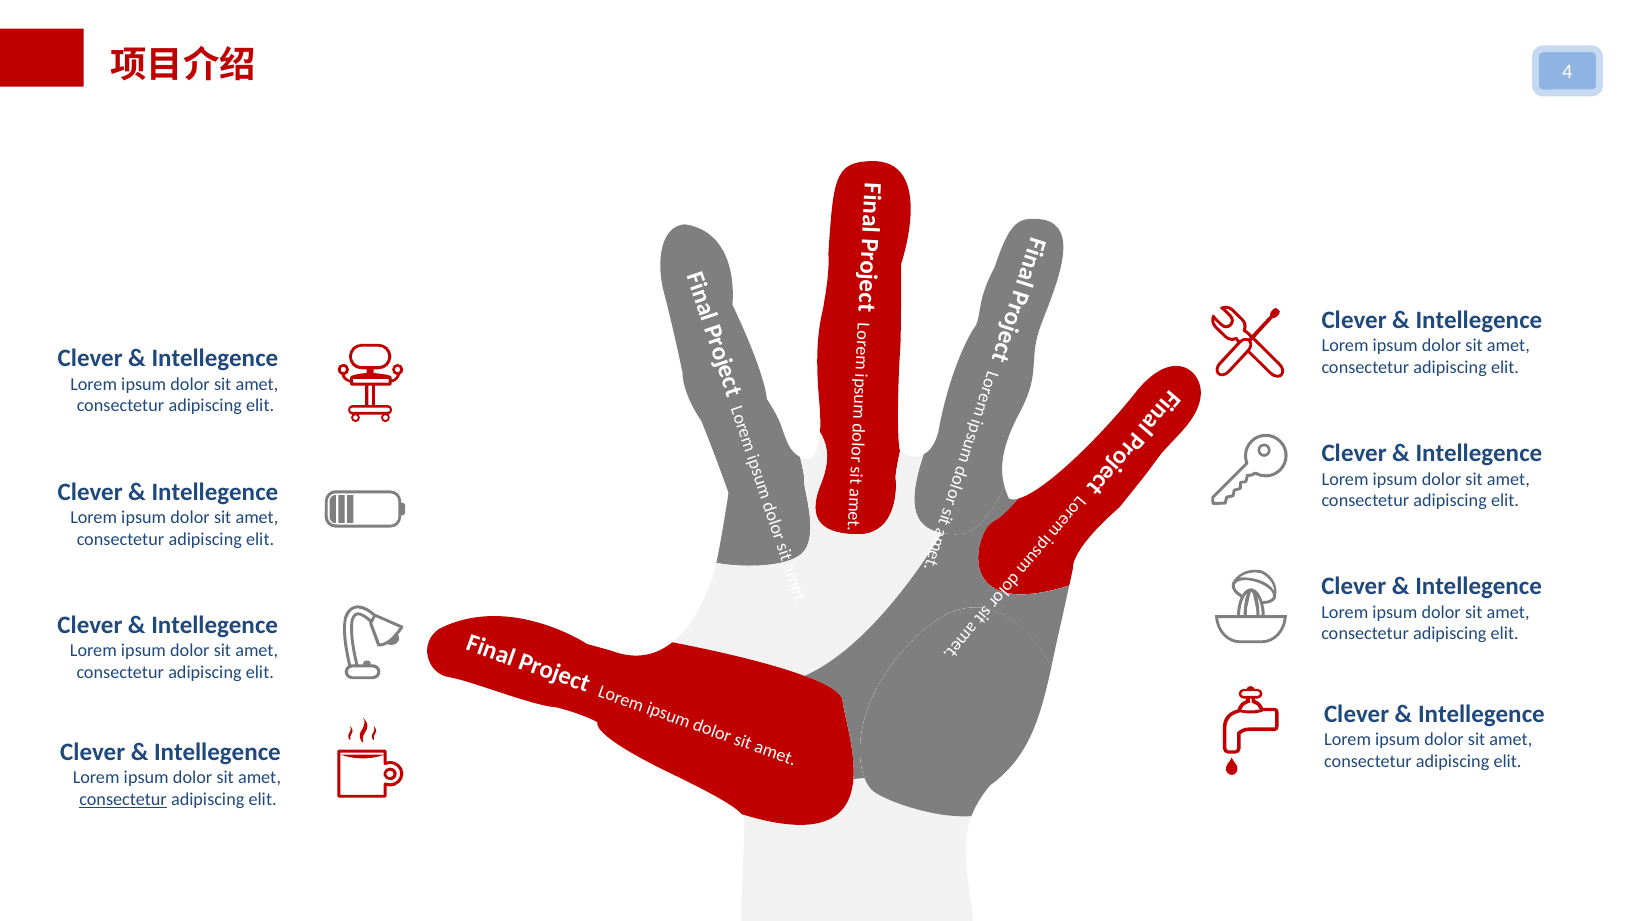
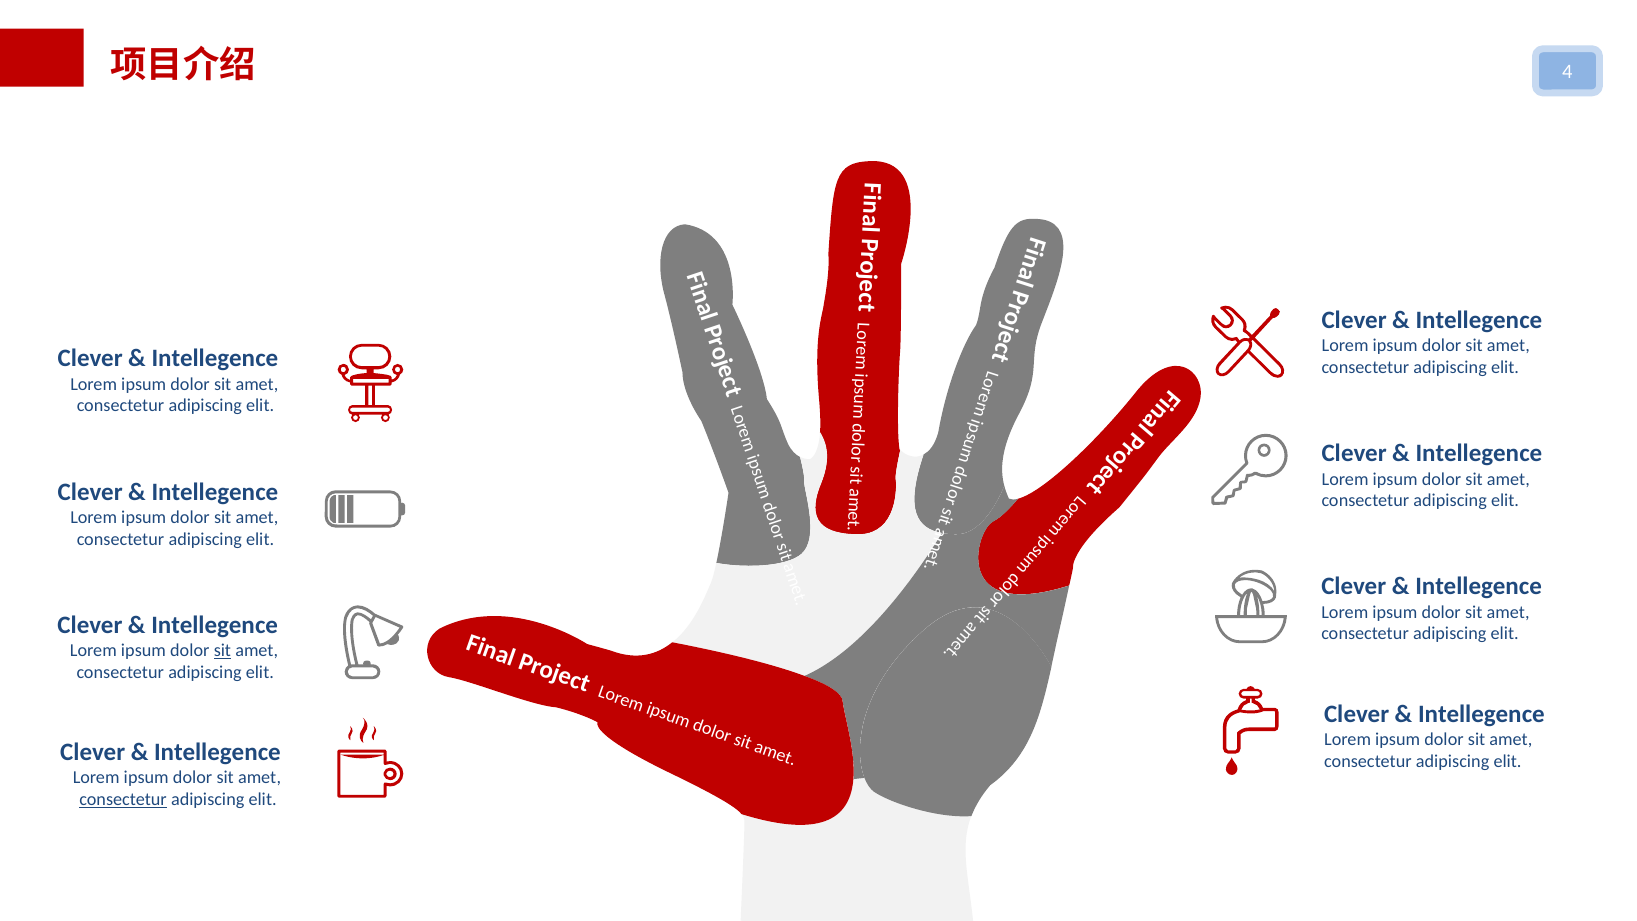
sit underline: none -> present (222, 650)
